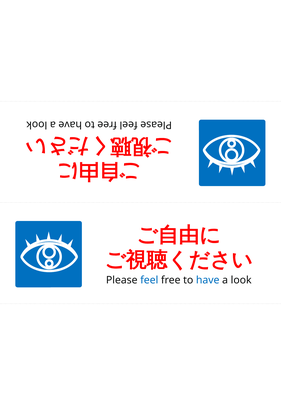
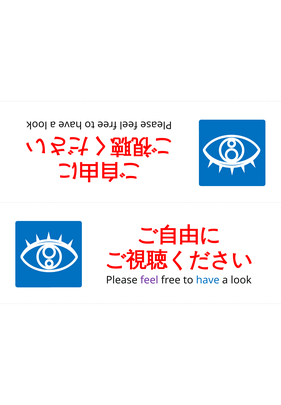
feel colour: blue -> purple (149, 281)
